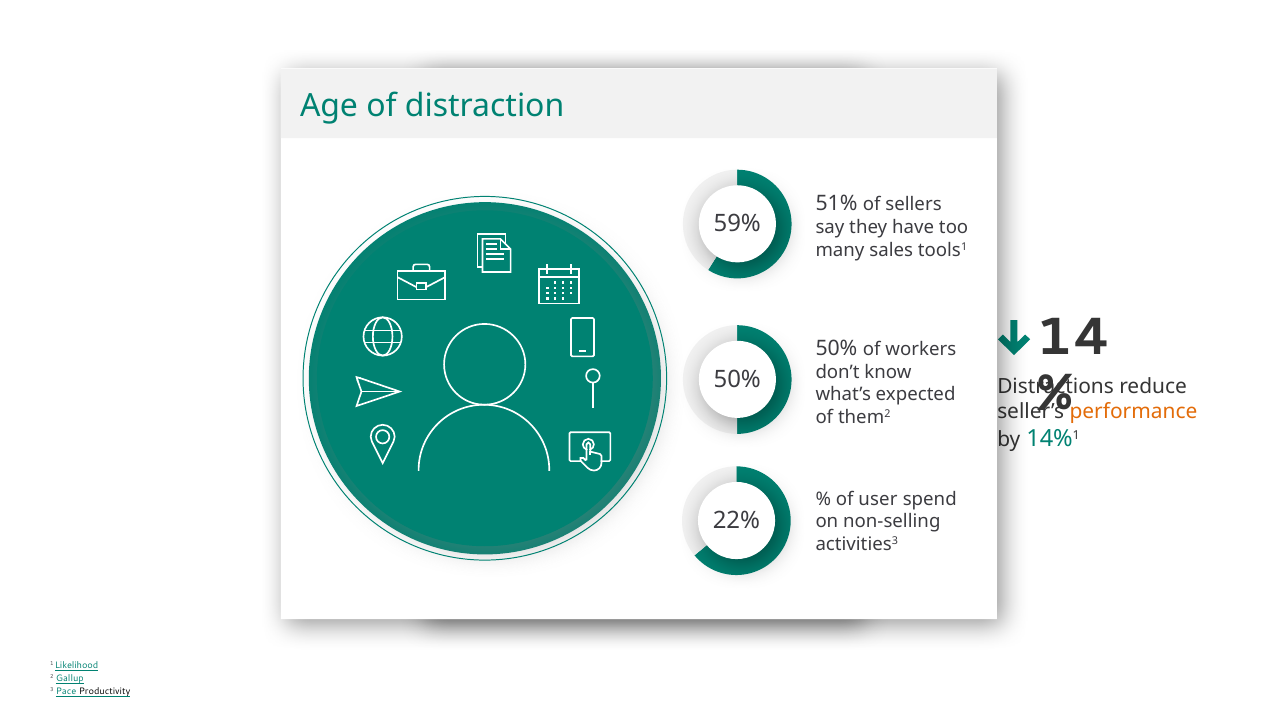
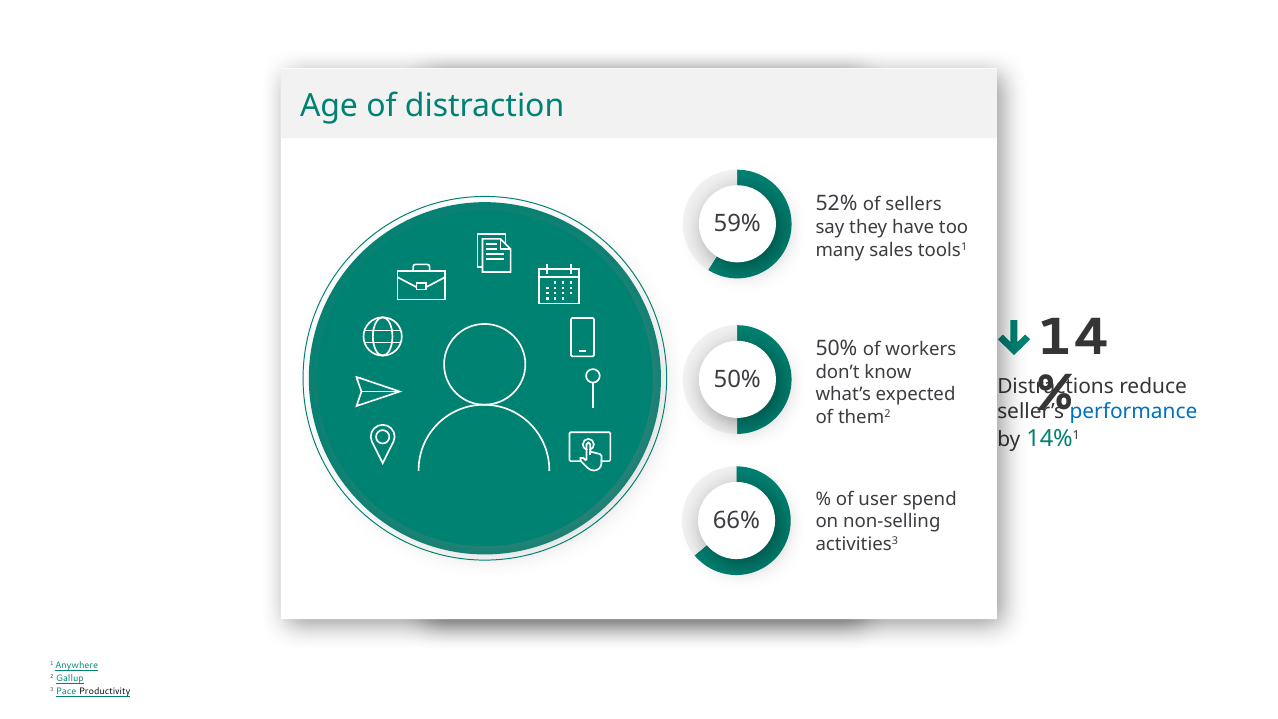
51%: 51% -> 52% (836, 204)
performance colour: orange -> blue (1133, 412)
22%: 22% -> 66% (736, 520)
Likelihood: Likelihood -> Anywhere (77, 665)
